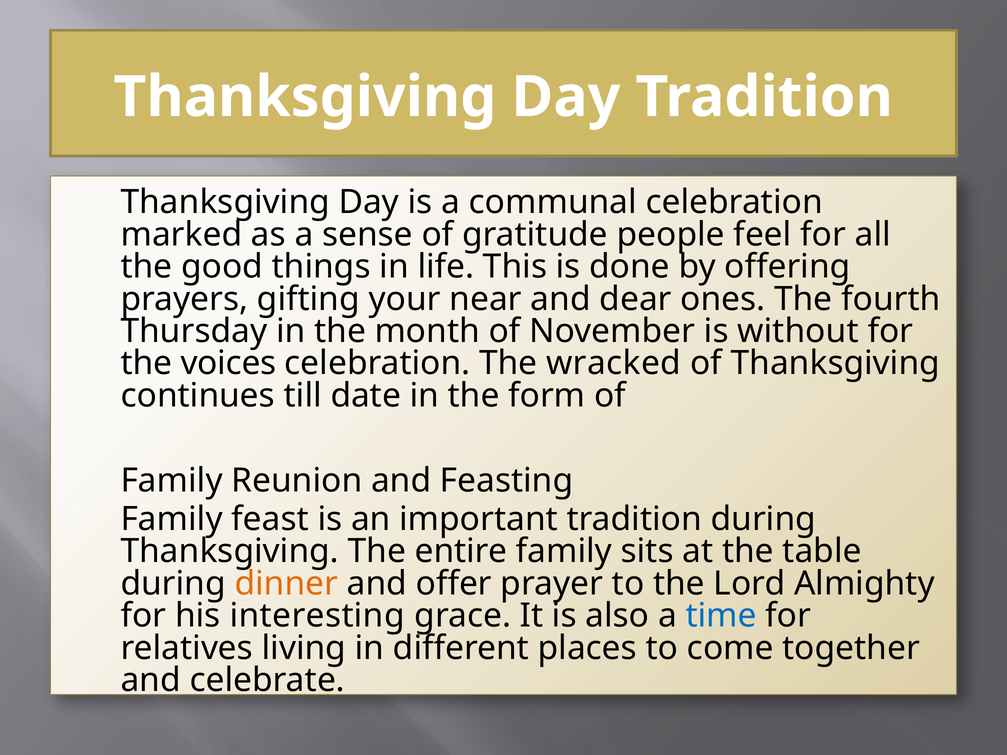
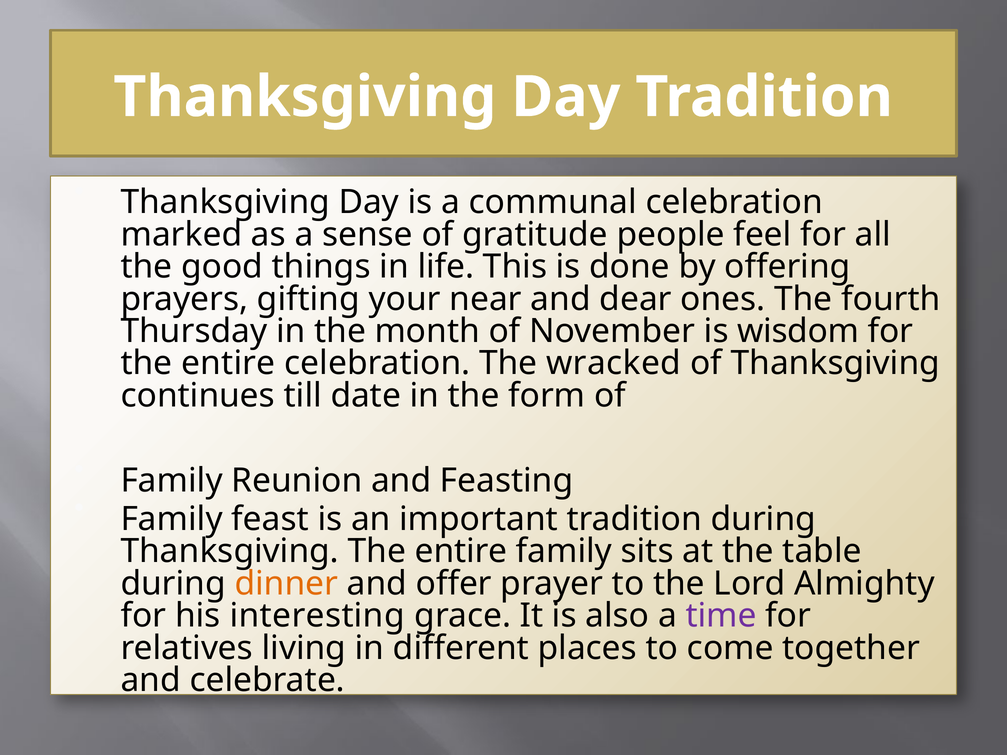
without: without -> wisdom (798, 331)
voices: voices -> entire (228, 363)
time colour: blue -> purple (721, 616)
